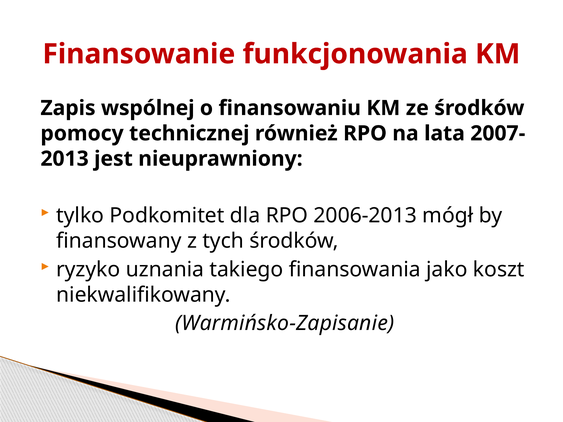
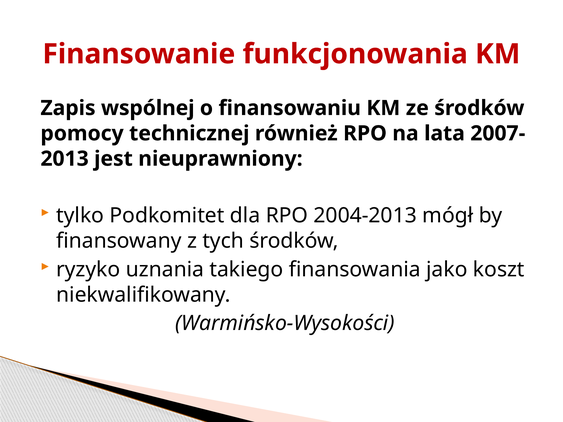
2006-2013: 2006-2013 -> 2004-2013 (365, 216)
Warmińsko-Zapisanie: Warmińsko-Zapisanie -> Warmińsko-Wysokości (285, 323)
